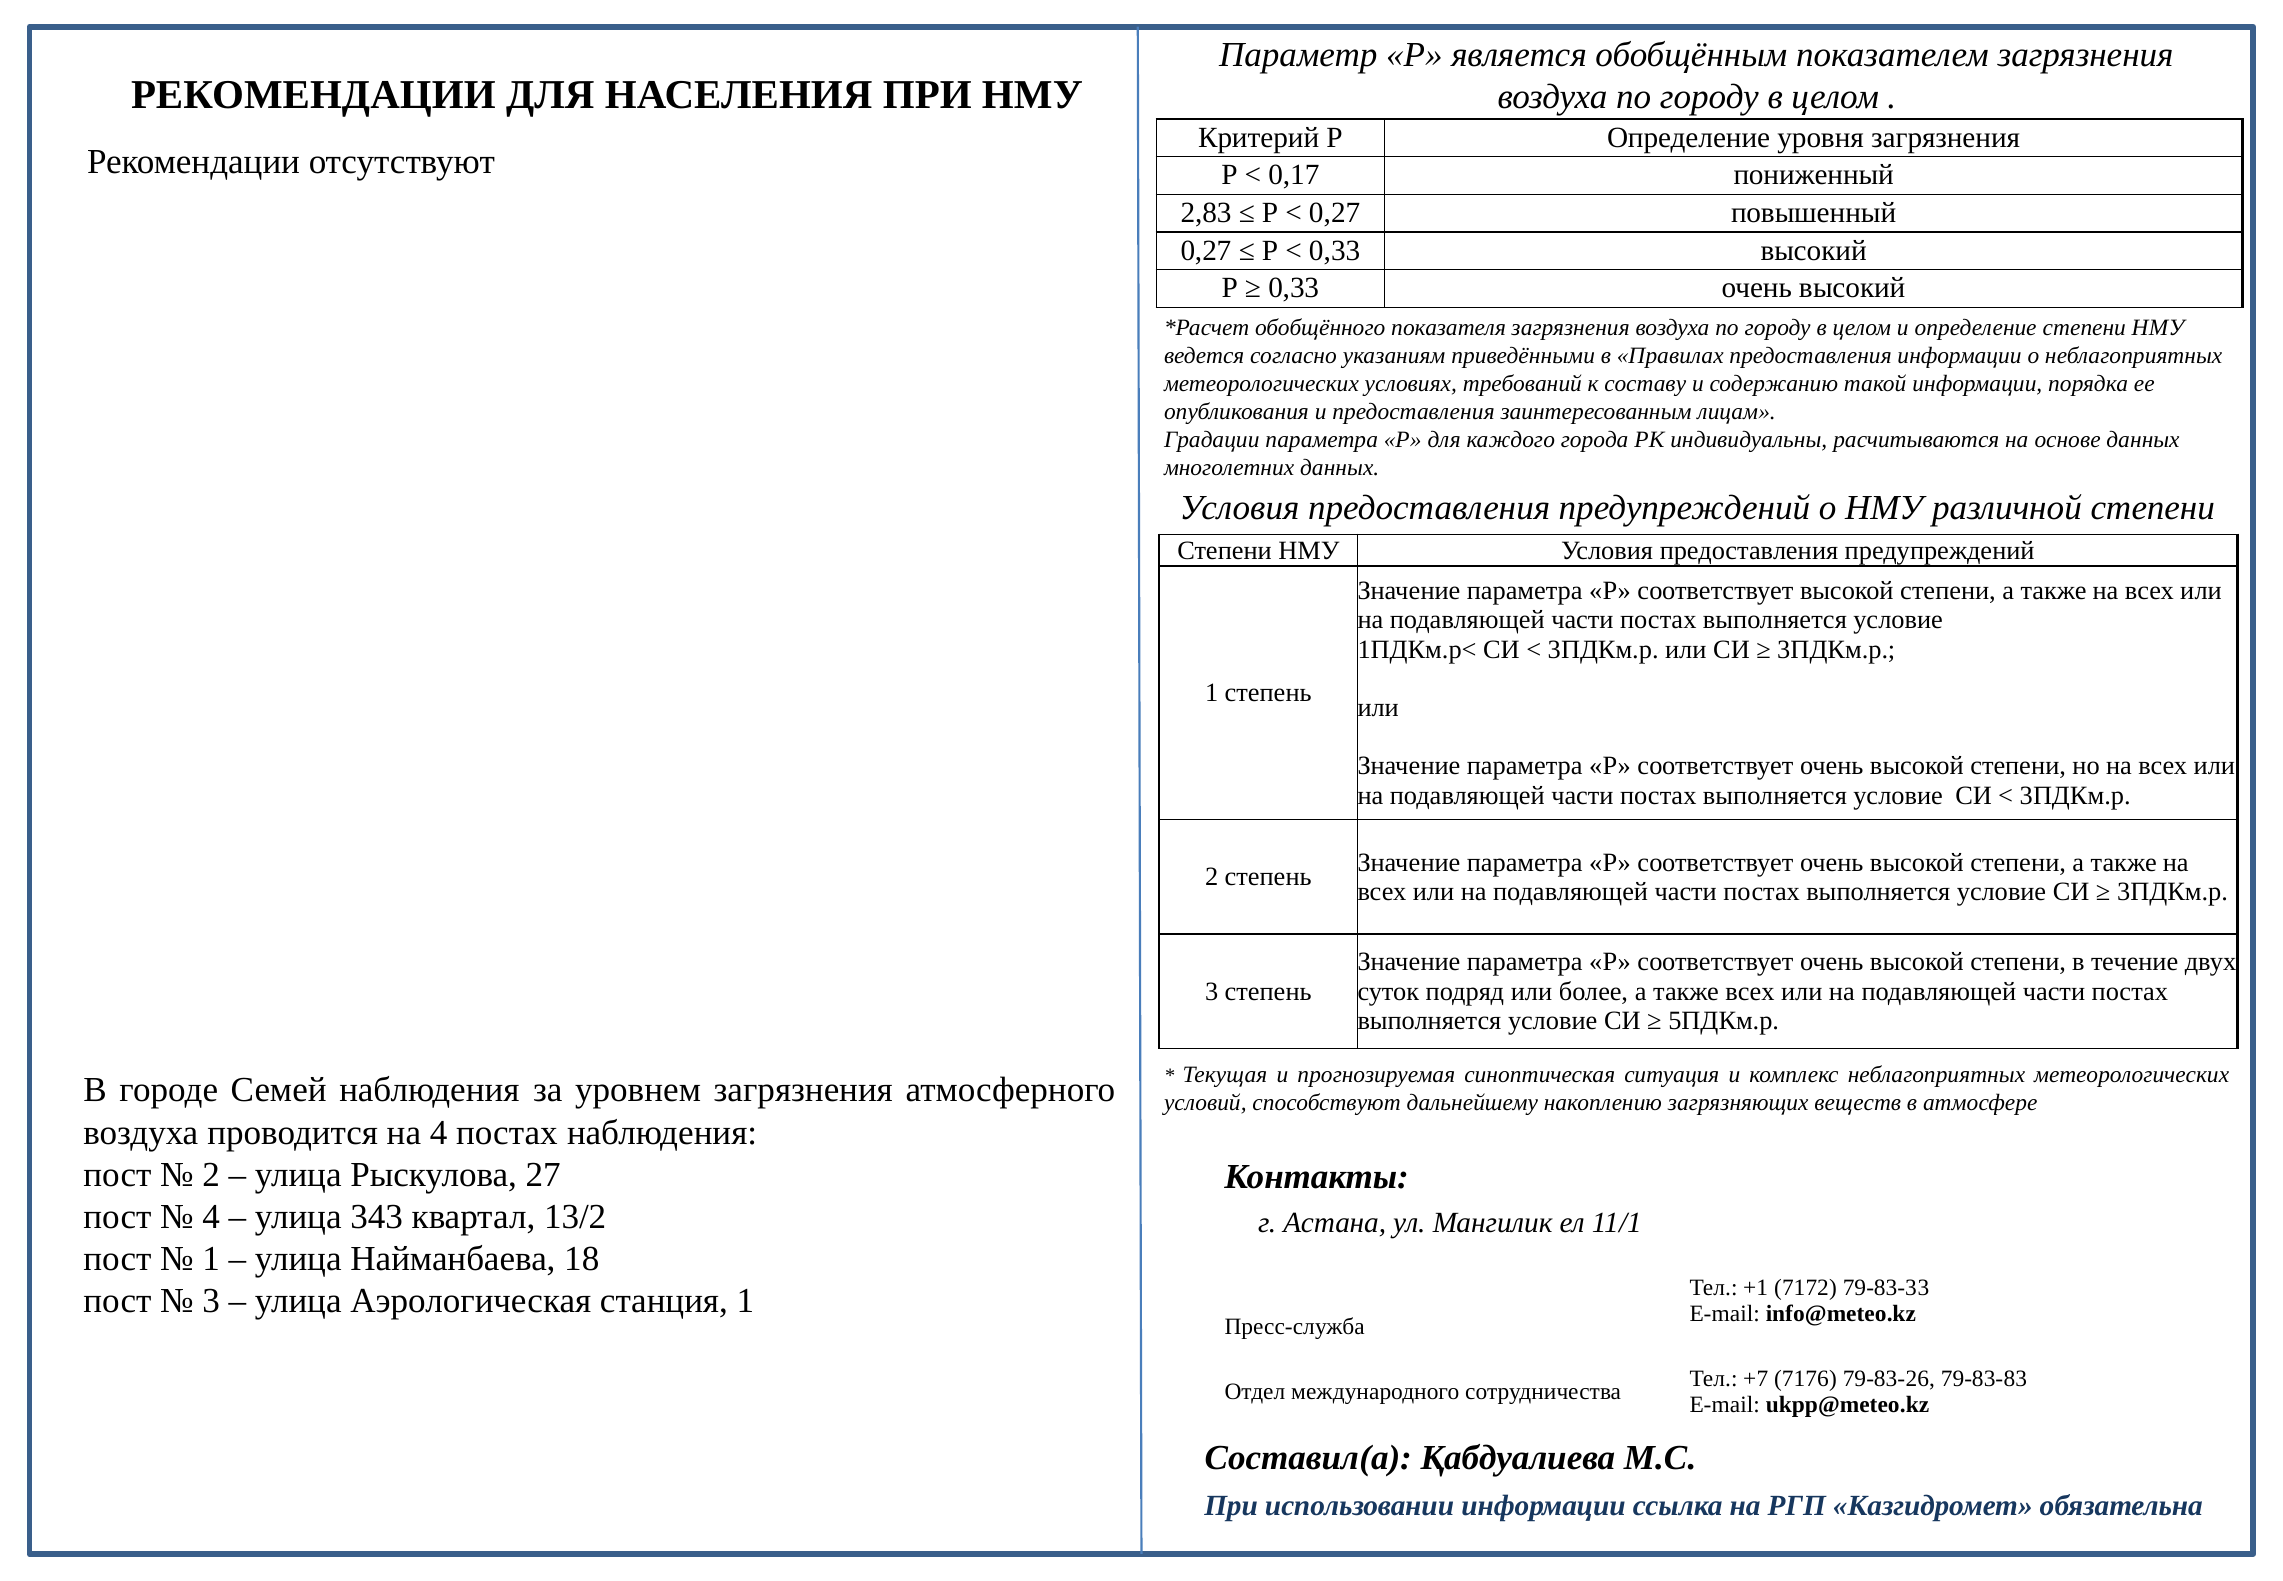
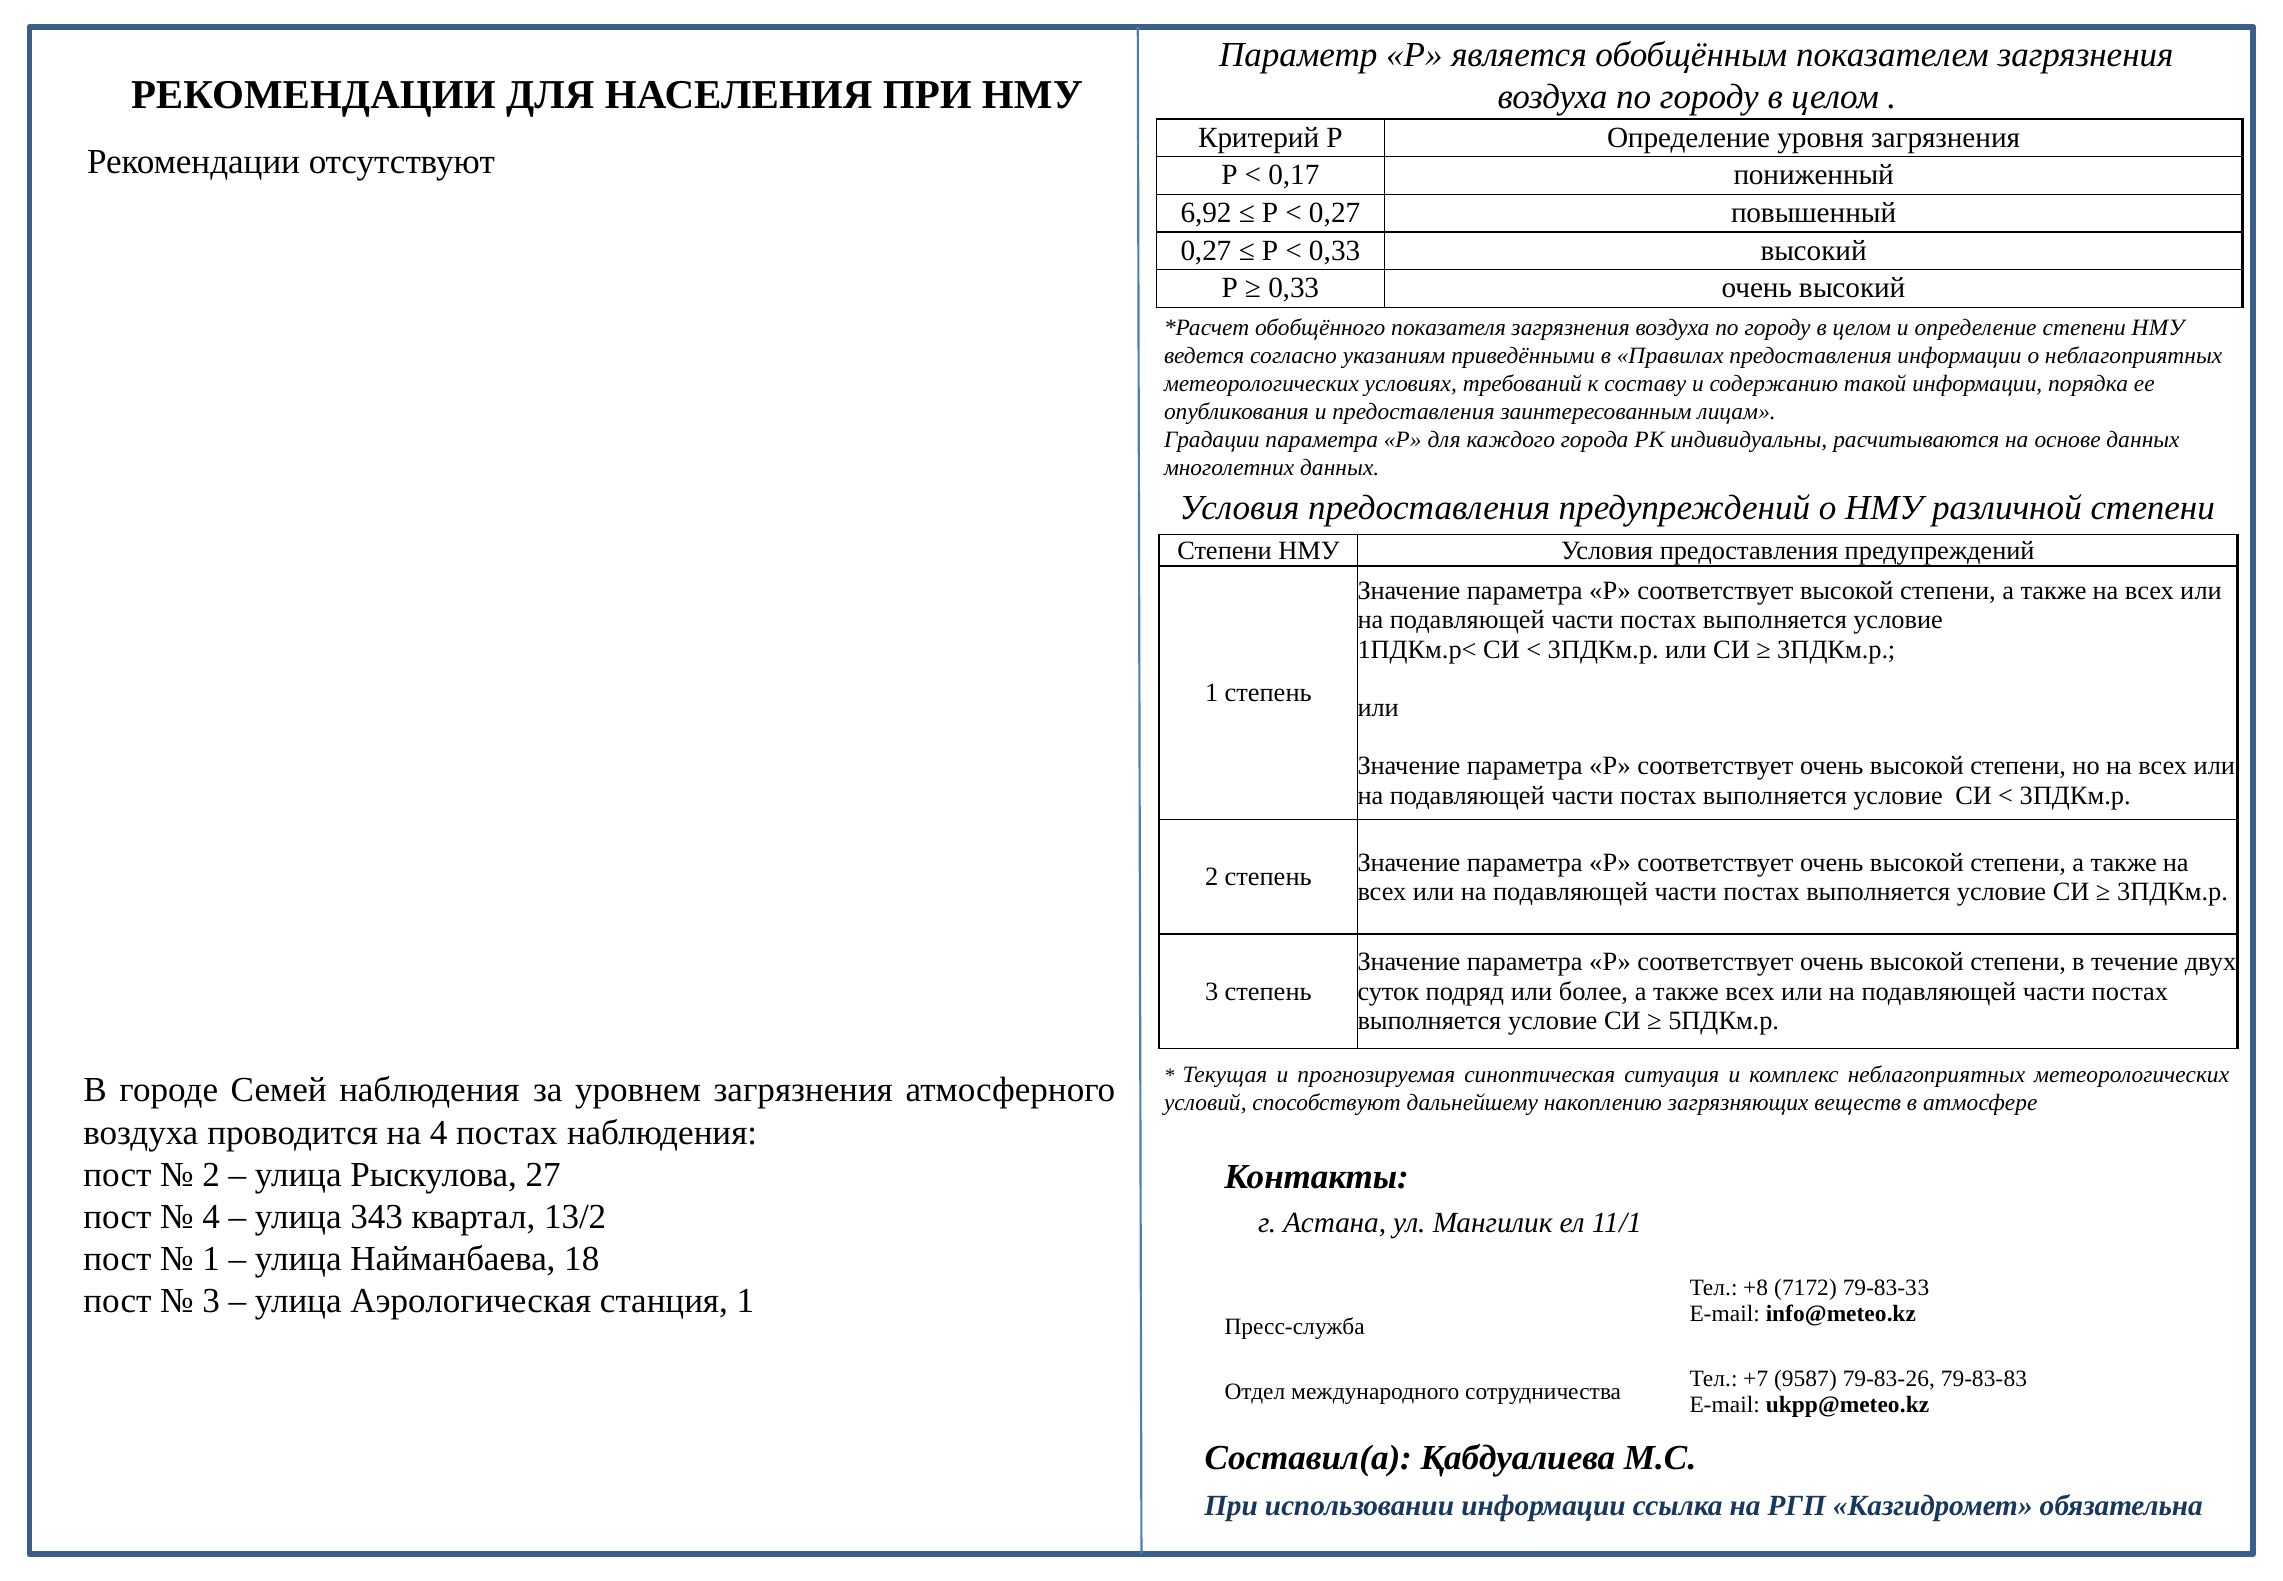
2,83: 2,83 -> 6,92 (1206, 213)
+1: +1 -> +8 (1756, 1287)
7176: 7176 -> 9587 (1805, 1379)
